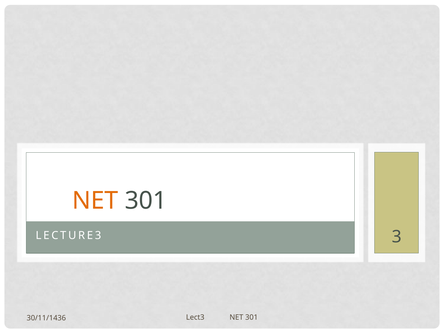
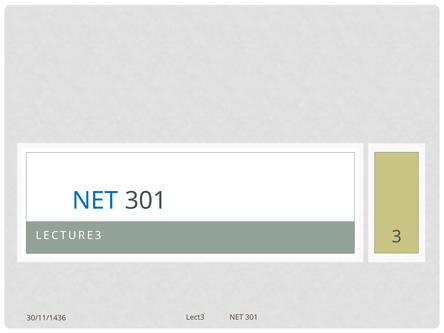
NET colour: orange -> blue (95, 201)
